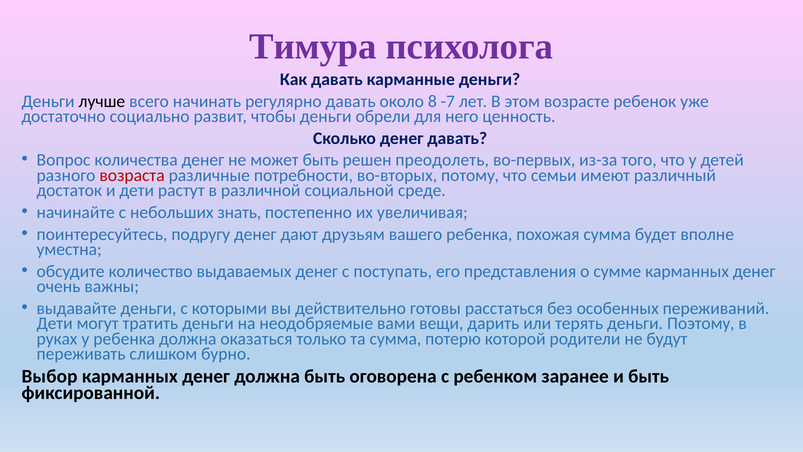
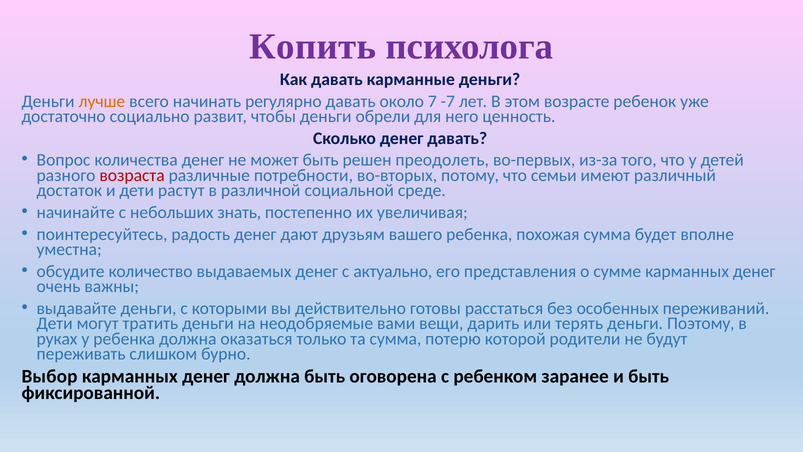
Тимура: Тимура -> Копить (313, 47)
лучше colour: black -> orange (102, 101)
8: 8 -> 7 (432, 101)
подругу: подругу -> радость (201, 234)
поступать: поступать -> актуально (393, 271)
